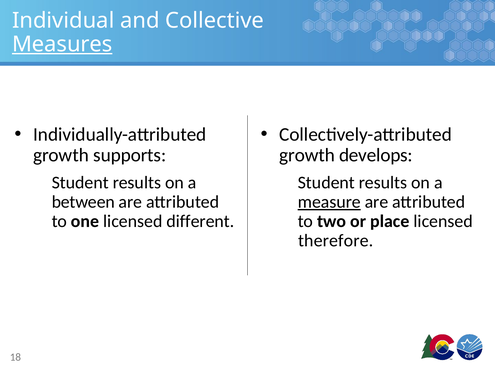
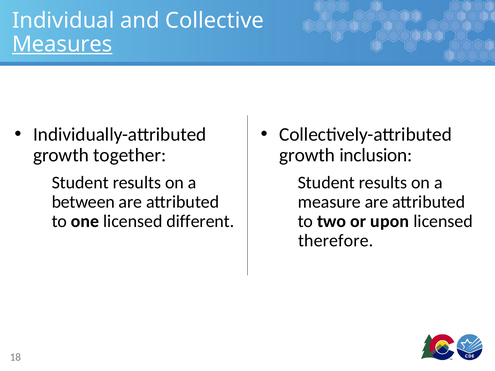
supports: supports -> together (130, 155)
develops: develops -> inclusion (376, 155)
measure underline: present -> none (329, 202)
place: place -> upon (390, 221)
